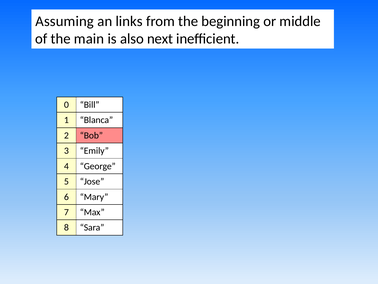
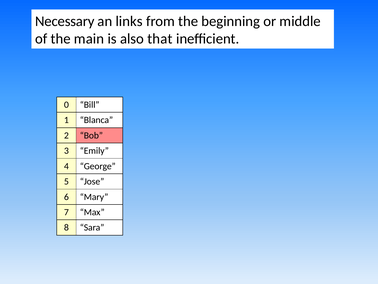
Assuming: Assuming -> Necessary (65, 21)
next: next -> that (160, 39)
